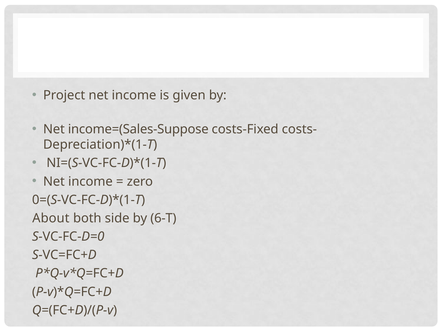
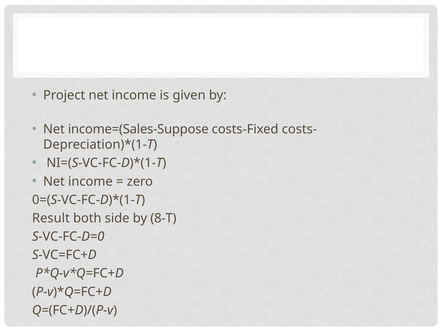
About: About -> Result (51, 219)
6-T: 6-T -> 8-T (163, 219)
